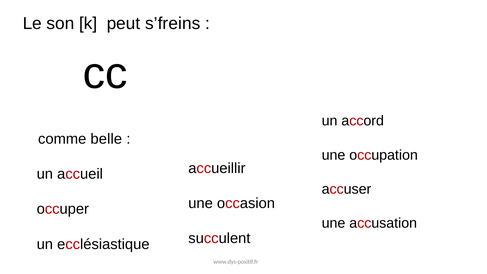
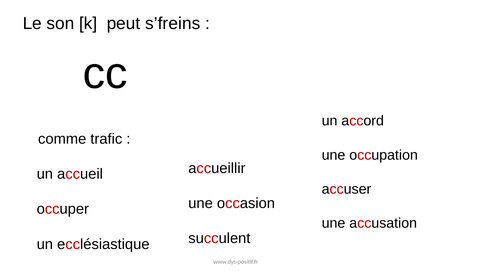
belle: belle -> trafic (106, 139)
